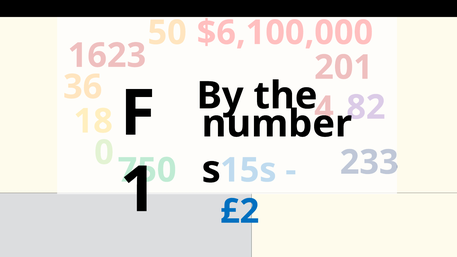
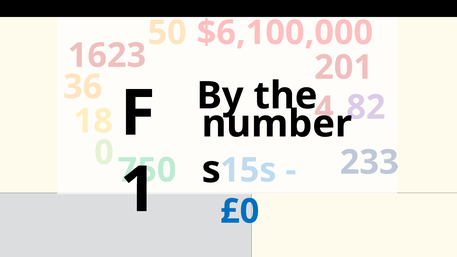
£2: £2 -> £0 (240, 211)
